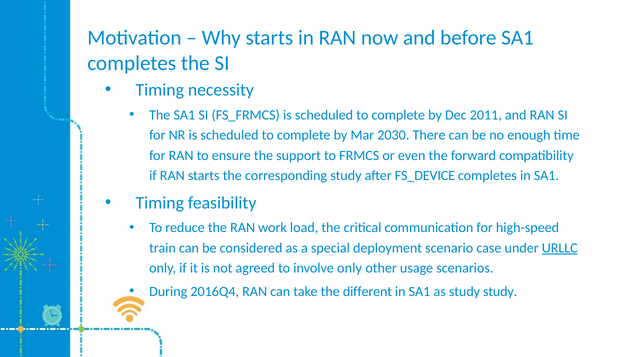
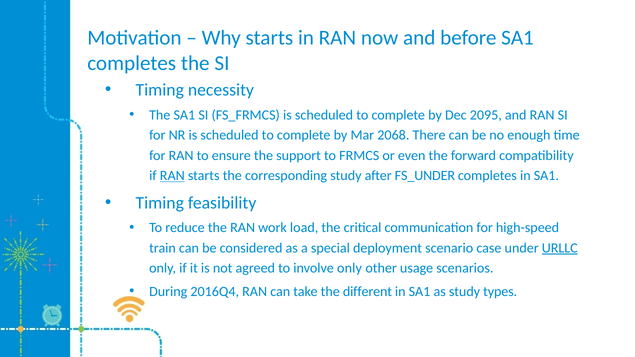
2011: 2011 -> 2095 (486, 115)
2030: 2030 -> 2068 (393, 135)
RAN underline: none -> present (172, 176)
FS_DEVICE: FS_DEVICE -> FS_UNDER (425, 176)
study study: study -> types (500, 292)
